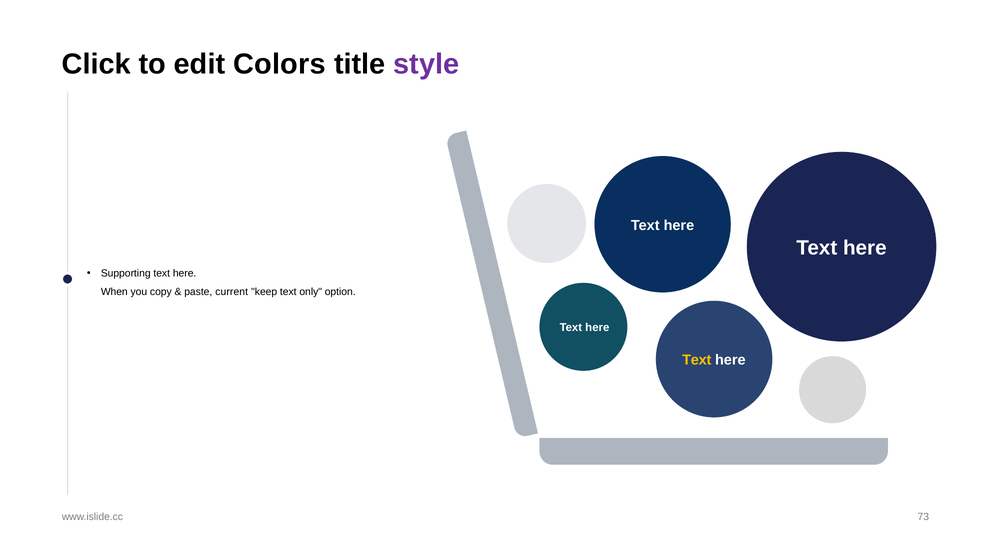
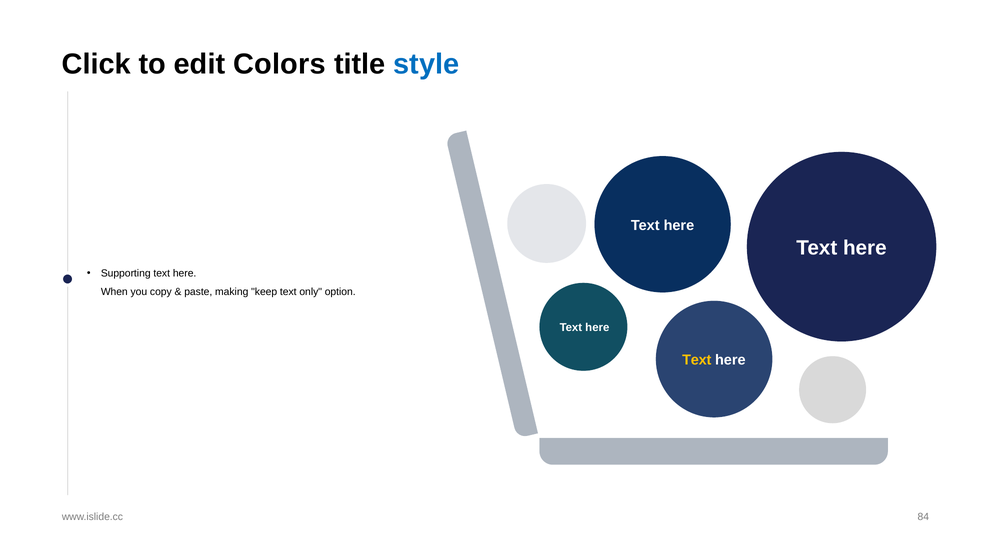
style colour: purple -> blue (426, 64)
current: current -> making (232, 292)
73: 73 -> 84 (923, 516)
